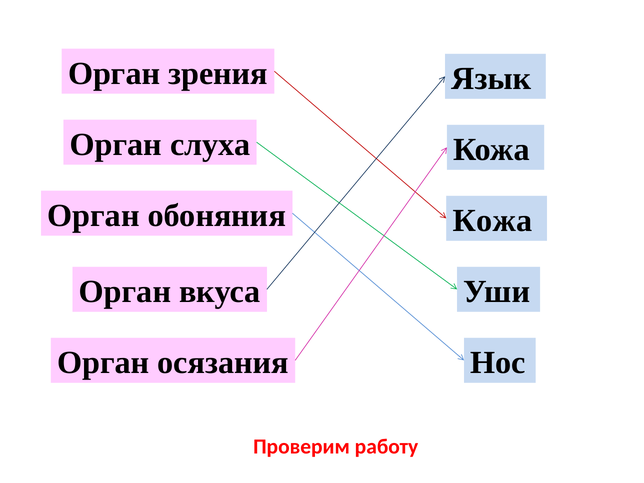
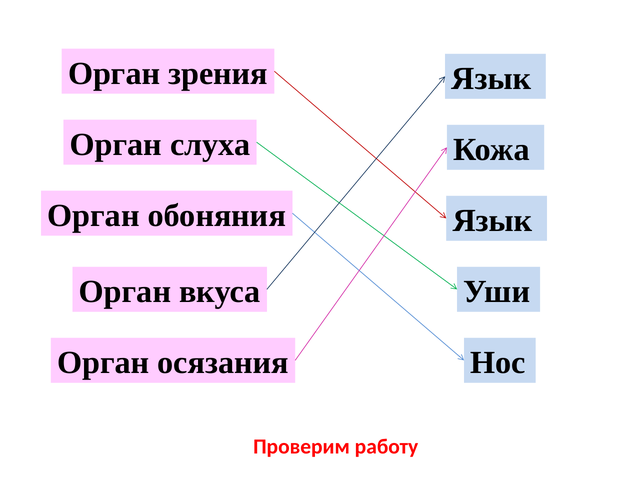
Кожа: Кожа -> Язык (493, 221)
